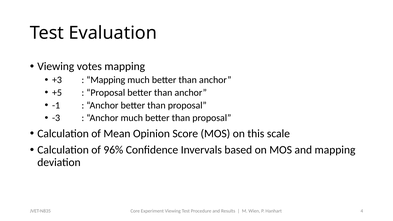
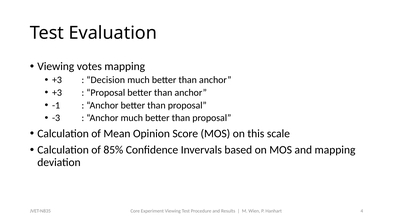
Mapping: Mapping -> Decision (106, 80)
+5: +5 -> +3 (57, 93)
96%: 96% -> 85% (113, 150)
